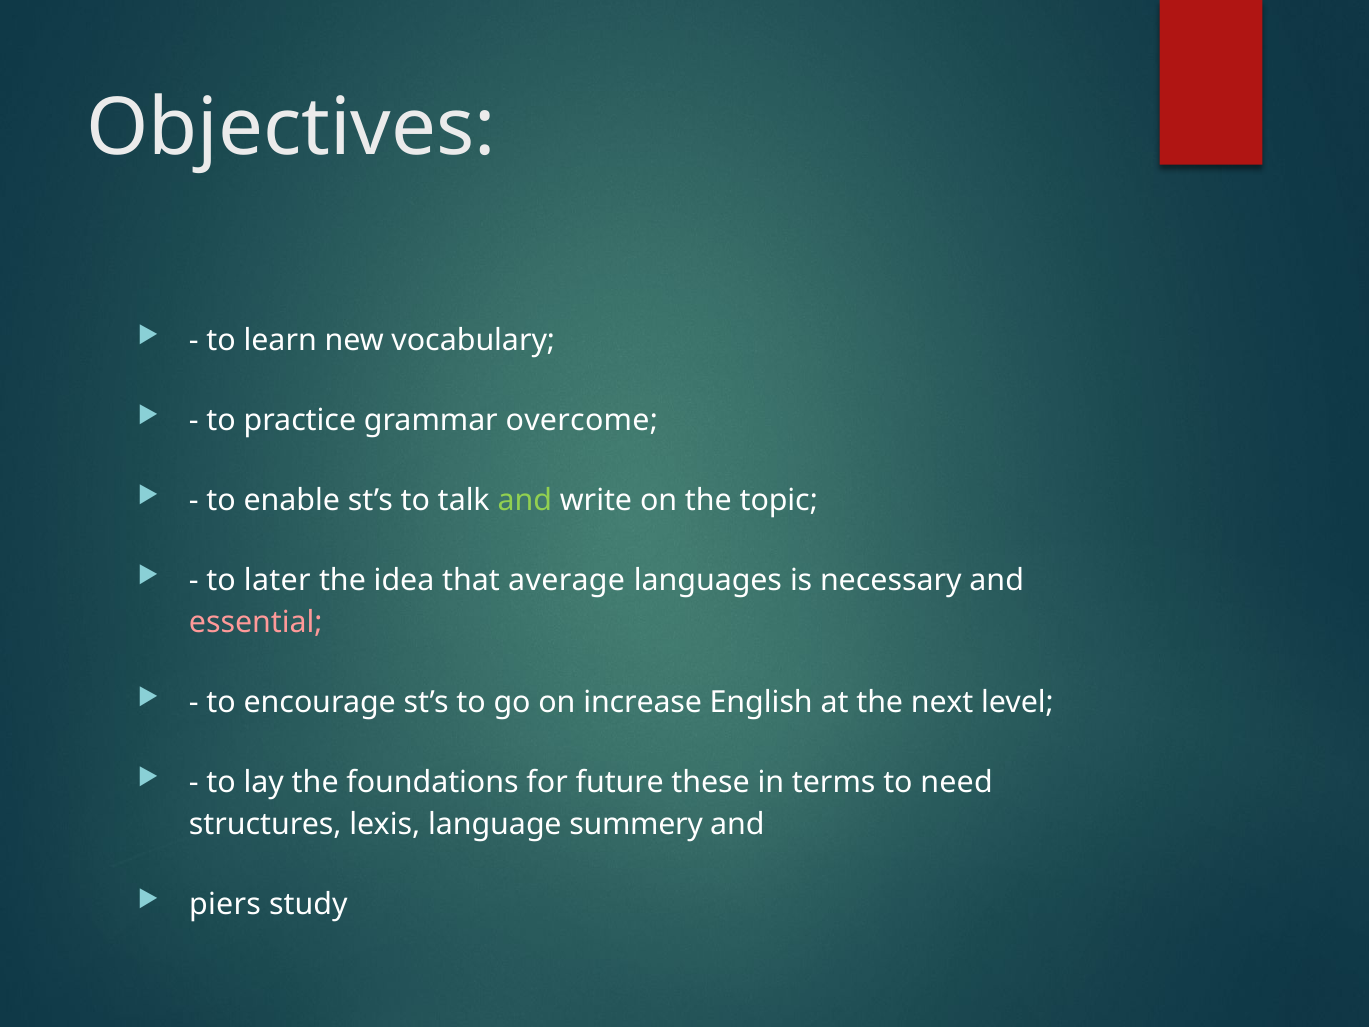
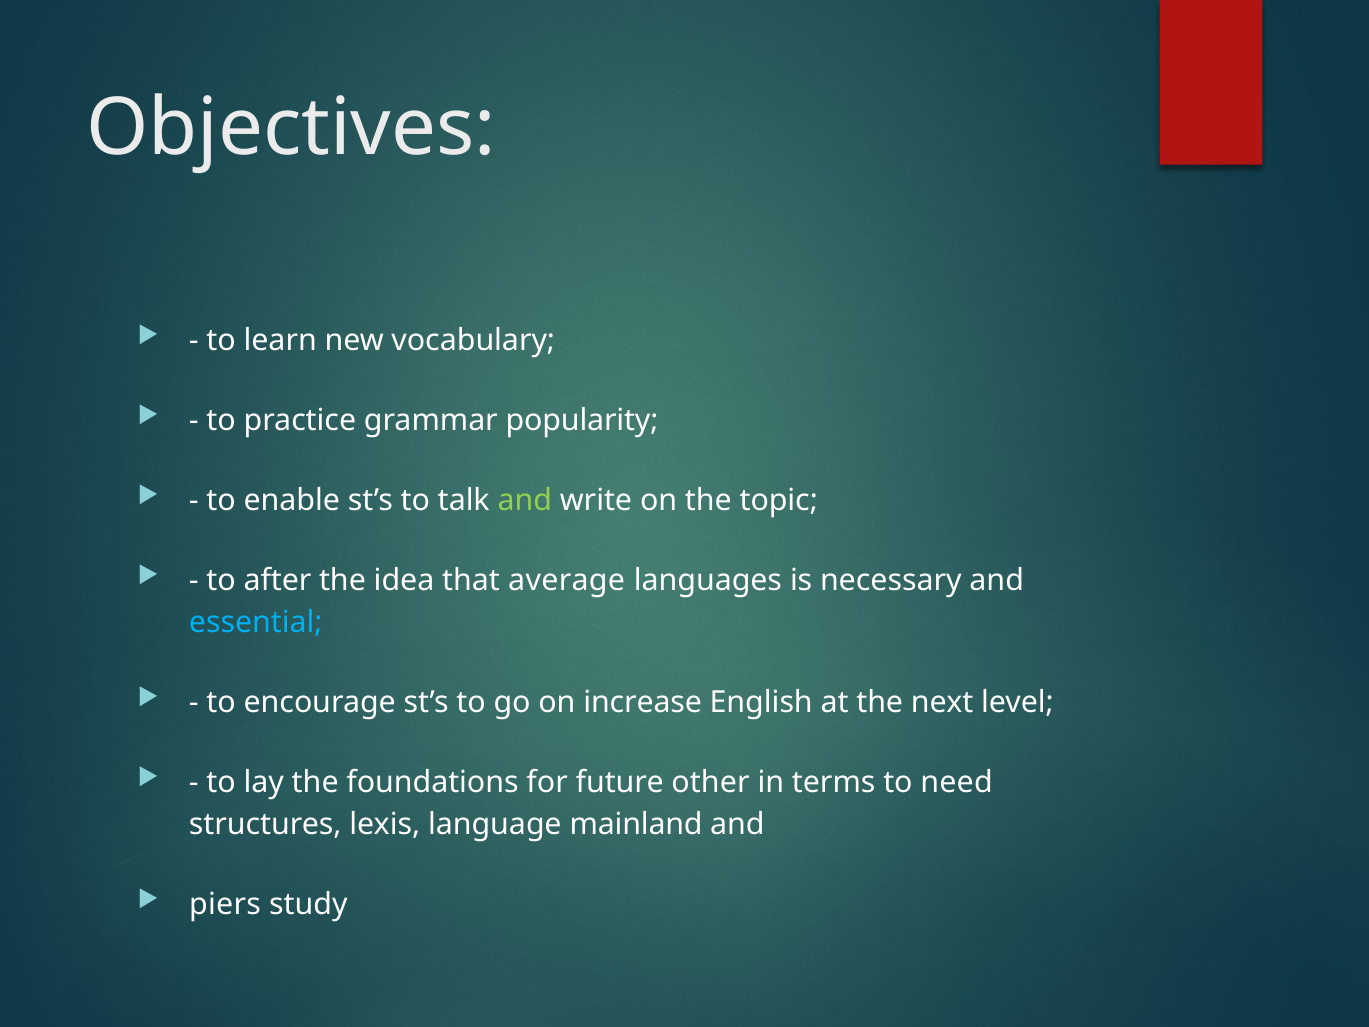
overcome: overcome -> popularity (582, 420)
later: later -> after (278, 580)
essential colour: pink -> light blue (256, 622)
these: these -> other (711, 782)
summery: summery -> mainland (636, 824)
